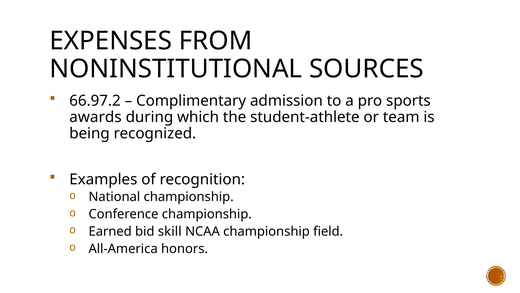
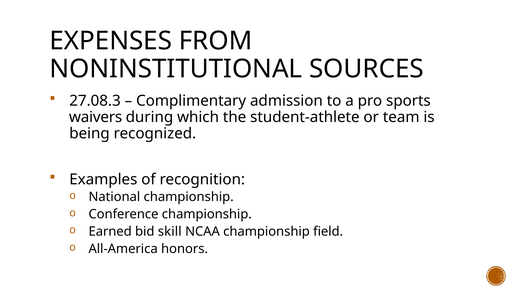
66.97.2: 66.97.2 -> 27.08.3 (95, 101)
awards: awards -> waivers (96, 117)
